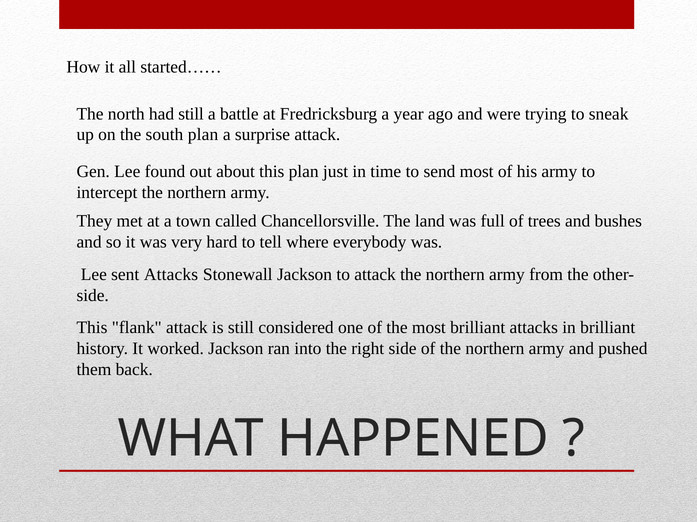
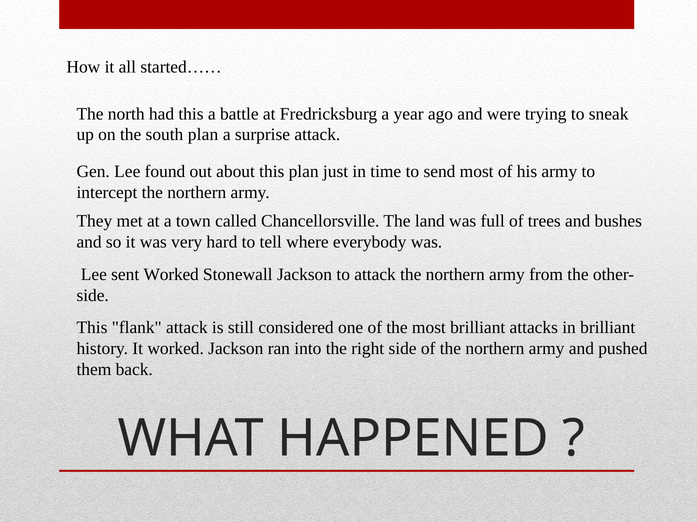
had still: still -> this (191, 114)
sent Attacks: Attacks -> Worked (171, 275)
